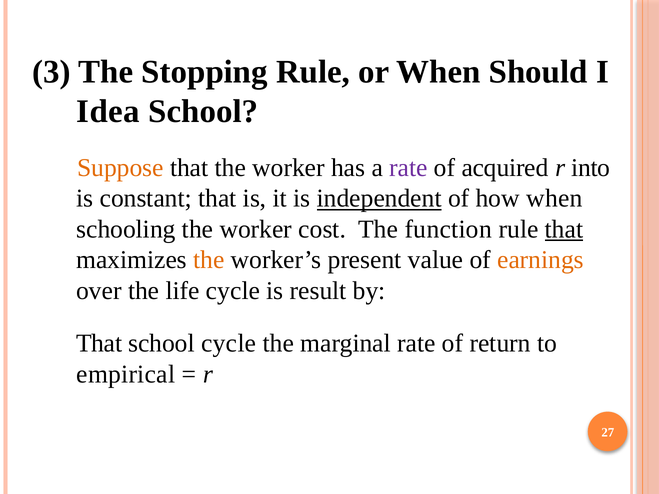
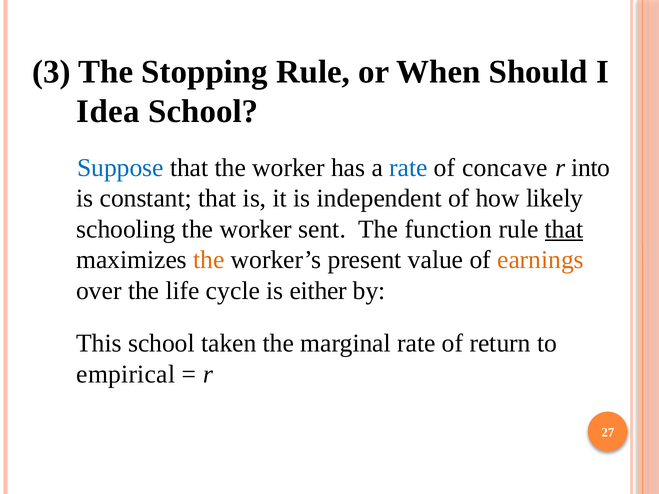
Suppose colour: orange -> blue (120, 168)
rate colour: purple -> blue (408, 168)
acquired: acquired -> concave (505, 168)
independent underline: present -> none (379, 199)
how when: when -> likely (555, 199)
cost: cost -> sent (322, 229)
result: result -> either (318, 291)
That: That -> This (99, 344)
school cycle: cycle -> taken (229, 344)
